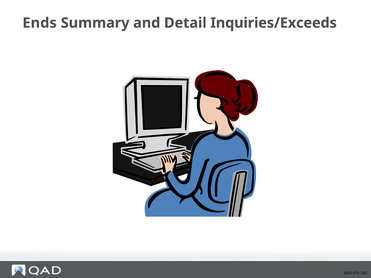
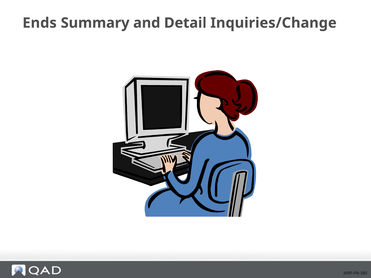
Inquiries/Exceeds: Inquiries/Exceeds -> Inquiries/Change (273, 23)
